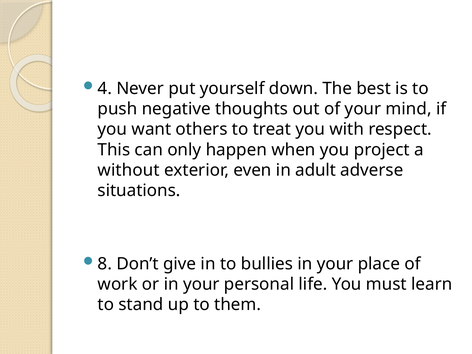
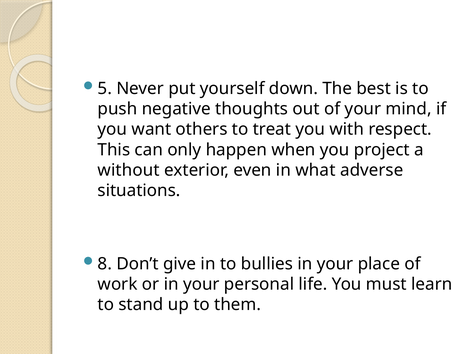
4: 4 -> 5 (105, 88)
adult: adult -> what (315, 170)
